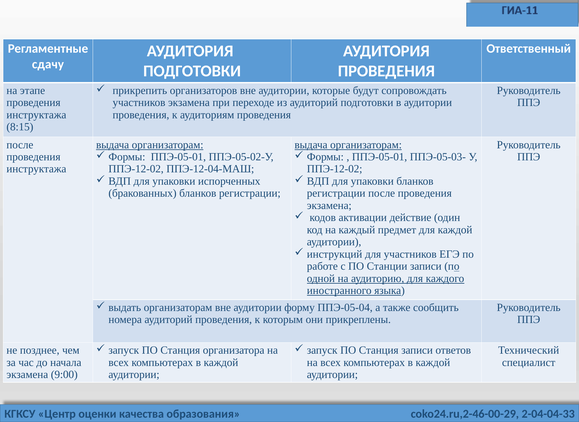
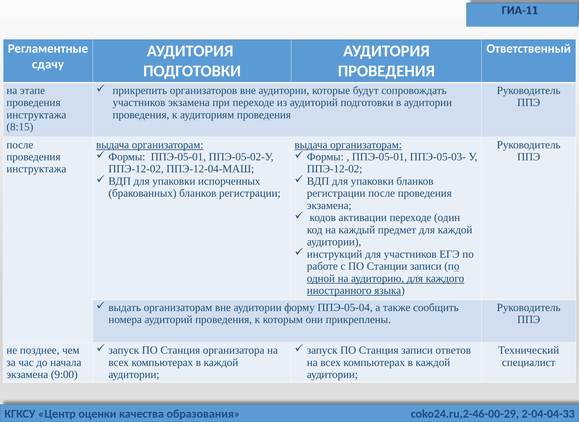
активации действие: действие -> переходе (410, 217)
